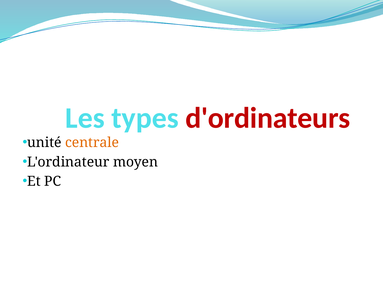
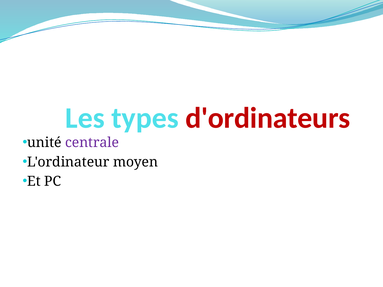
centrale colour: orange -> purple (92, 143)
